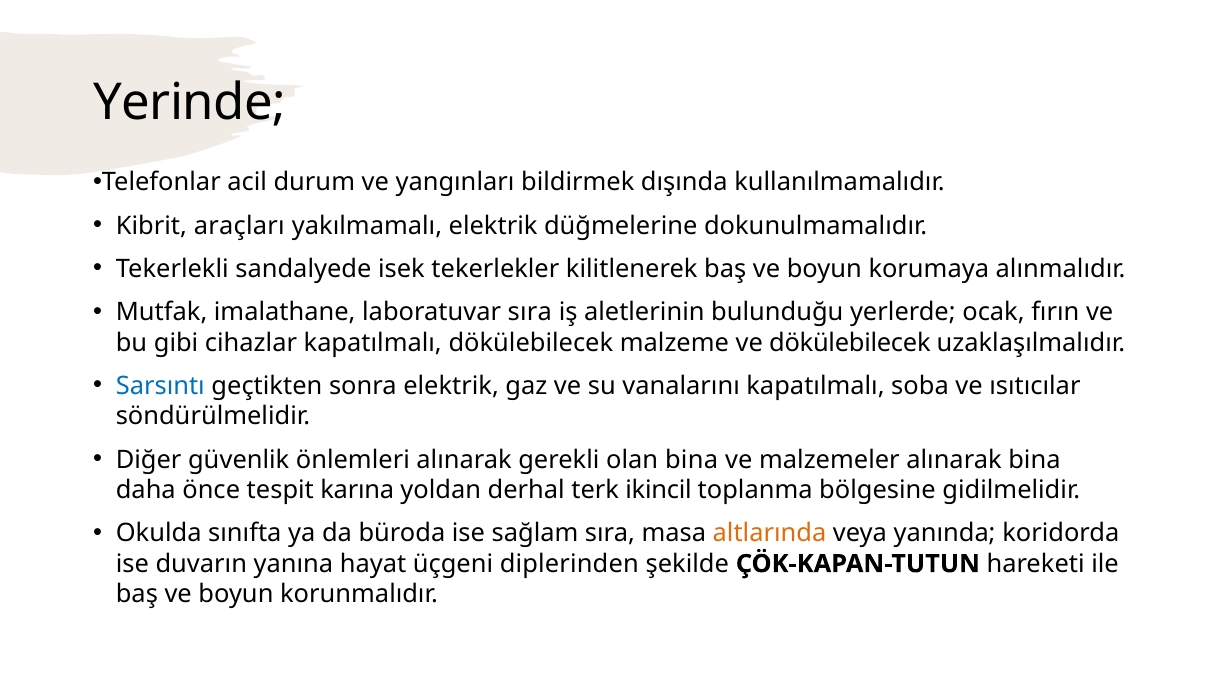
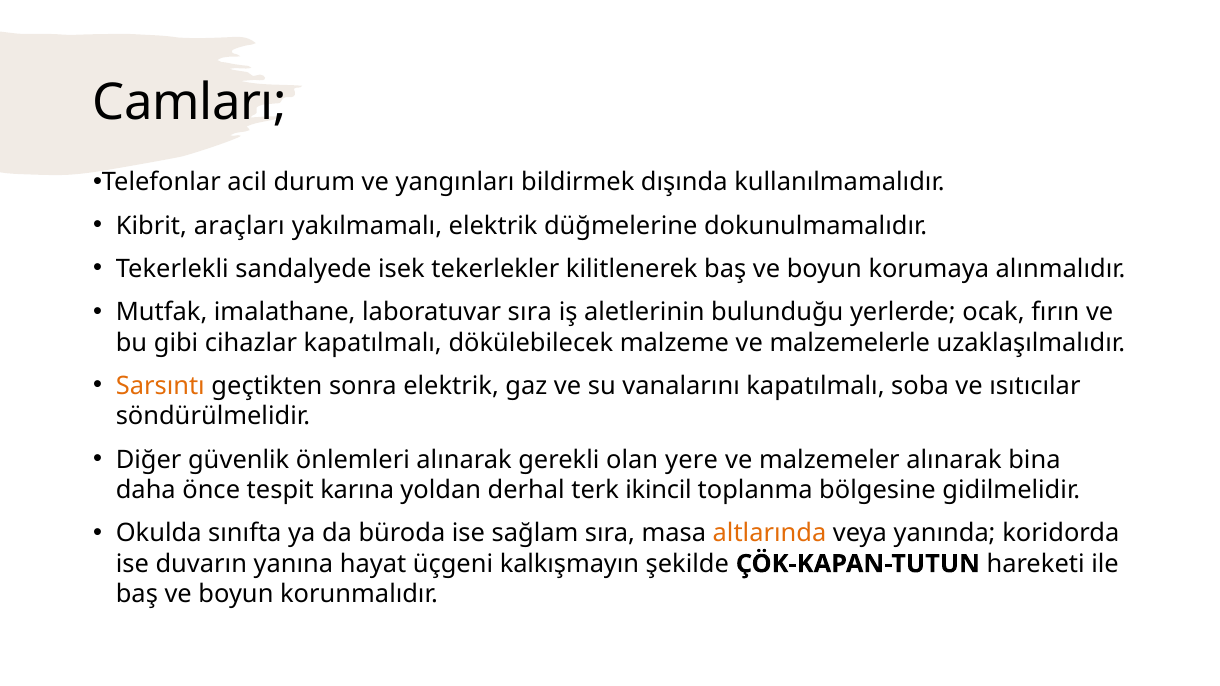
Yerinde: Yerinde -> Camları (190, 102)
ve dökülebilecek: dökülebilecek -> malzemelerle (850, 343)
Sarsıntı colour: blue -> orange (160, 386)
olan bina: bina -> yere (692, 460)
diplerinden: diplerinden -> kalkışmayın (569, 564)
